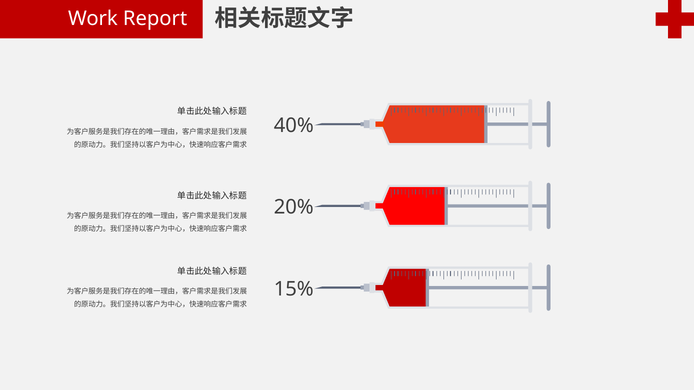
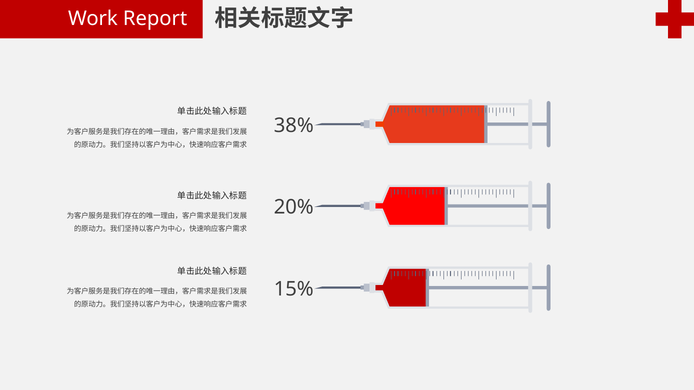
40%: 40% -> 38% (294, 126)
